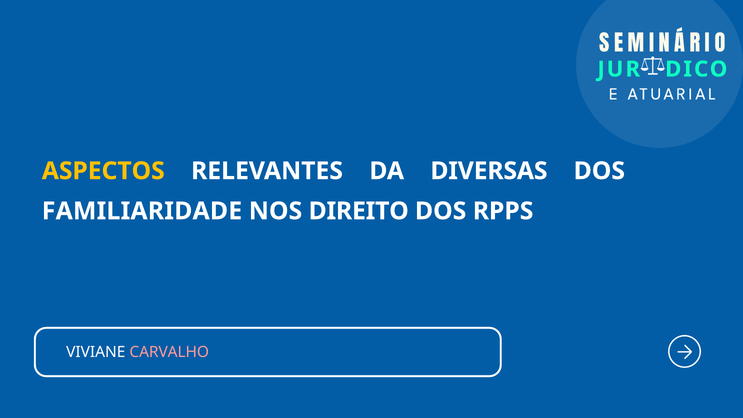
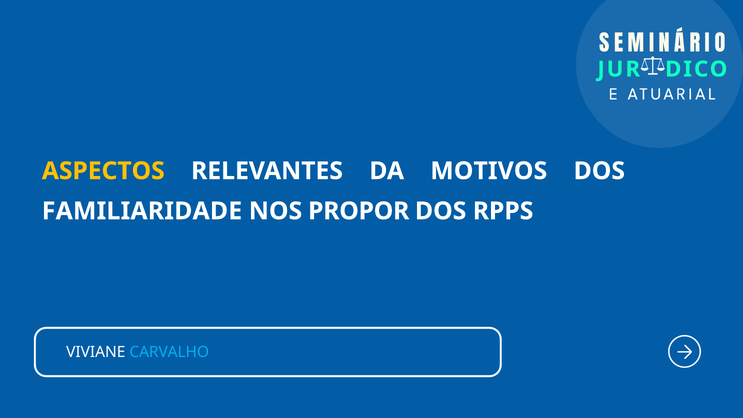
DIVERSAS: DIVERSAS -> MOTIVOS (489, 171)
DIREITO: DIREITO -> PROPOR (359, 211)
CARVALHO colour: pink -> light blue (169, 352)
